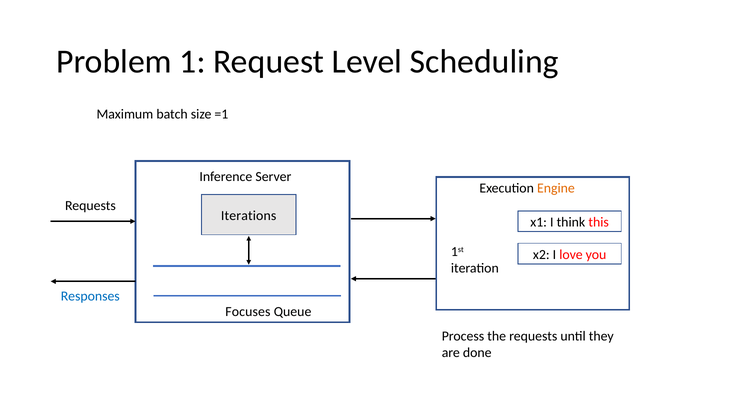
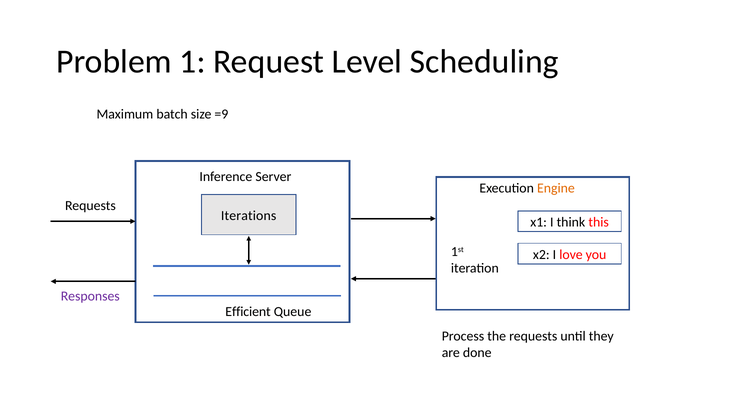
=1: =1 -> =9 (221, 114)
Responses colour: blue -> purple (90, 296)
Focuses: Focuses -> Efficient (248, 312)
